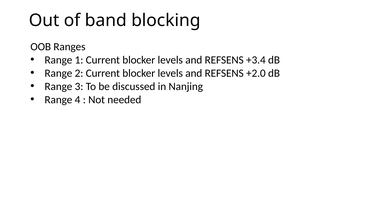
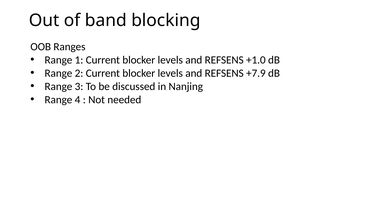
+3.4: +3.4 -> +1.0 (256, 60)
+2.0: +2.0 -> +7.9 (256, 73)
